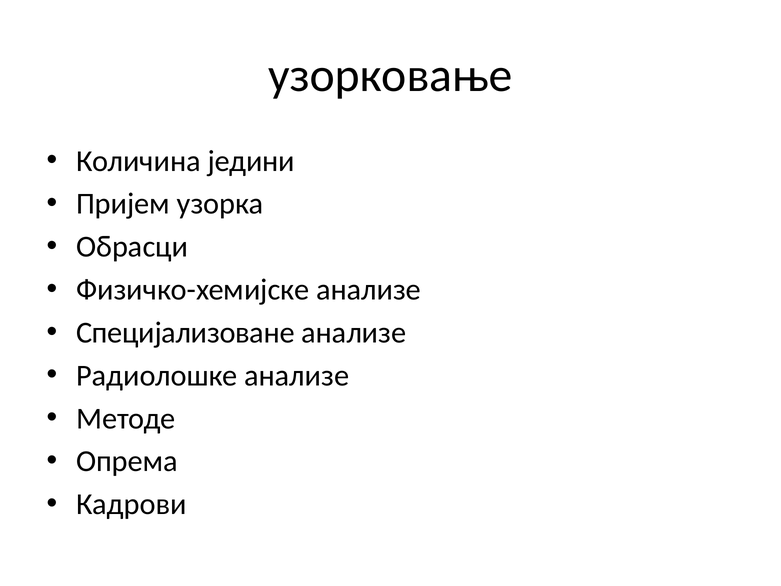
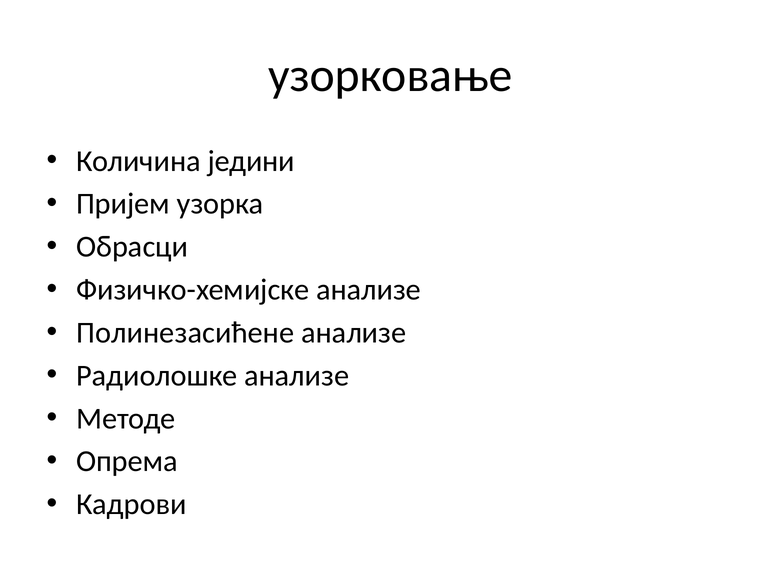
Специјализоване: Специјализоване -> Полинезасићене (185, 333)
